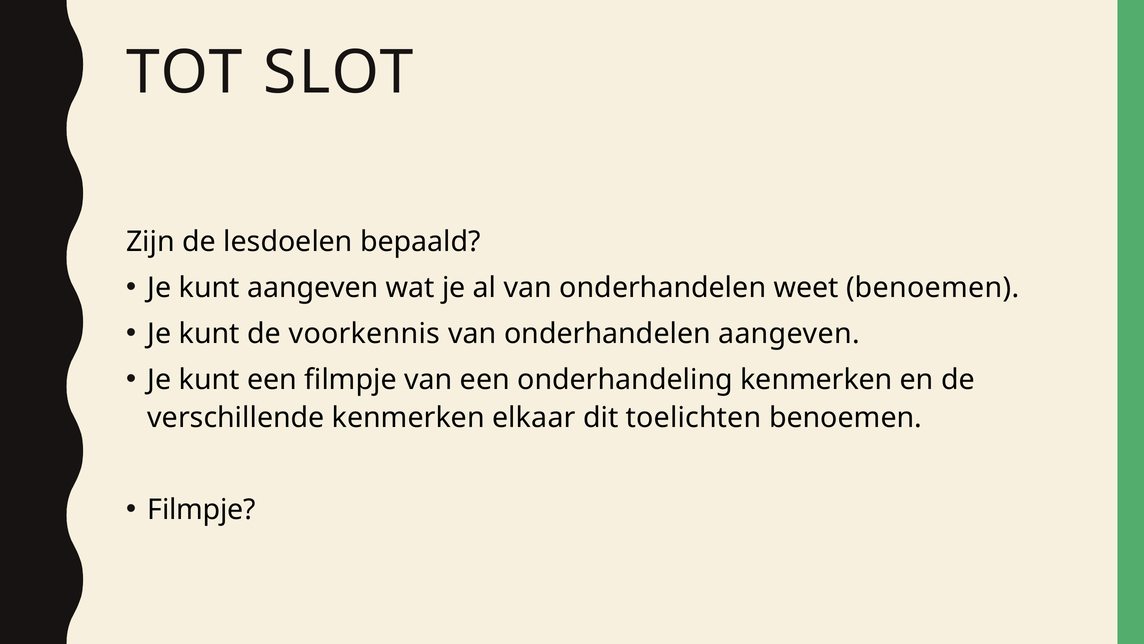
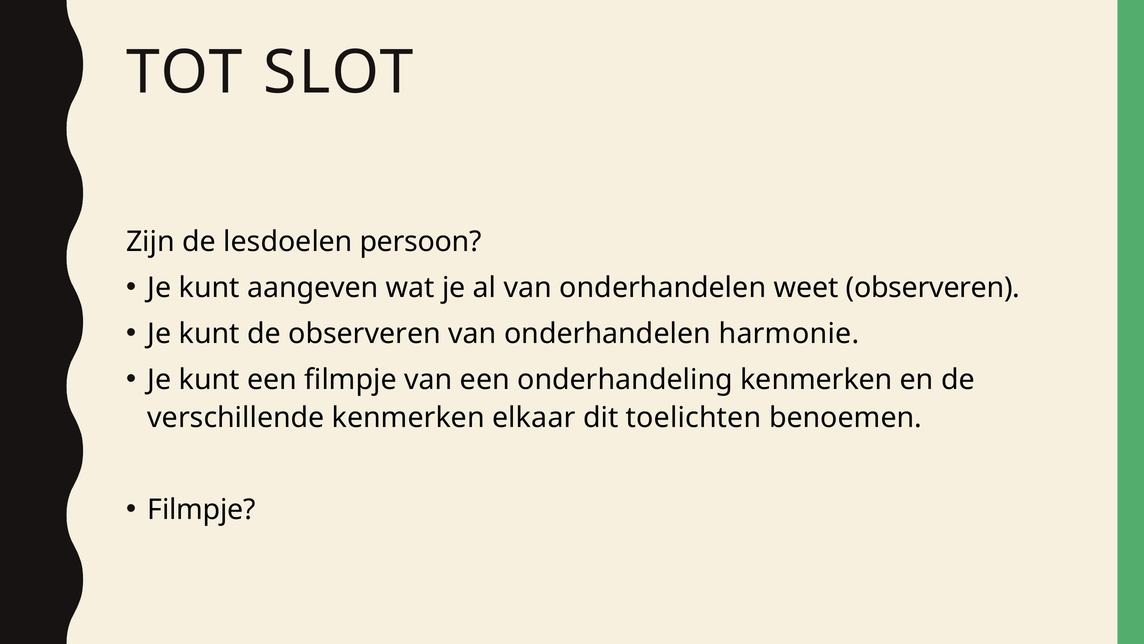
bepaald: bepaald -> persoon (421, 241)
weet benoemen: benoemen -> observeren (933, 287)
de voorkennis: voorkennis -> observeren (365, 334)
onderhandelen aangeven: aangeven -> harmonie (789, 334)
